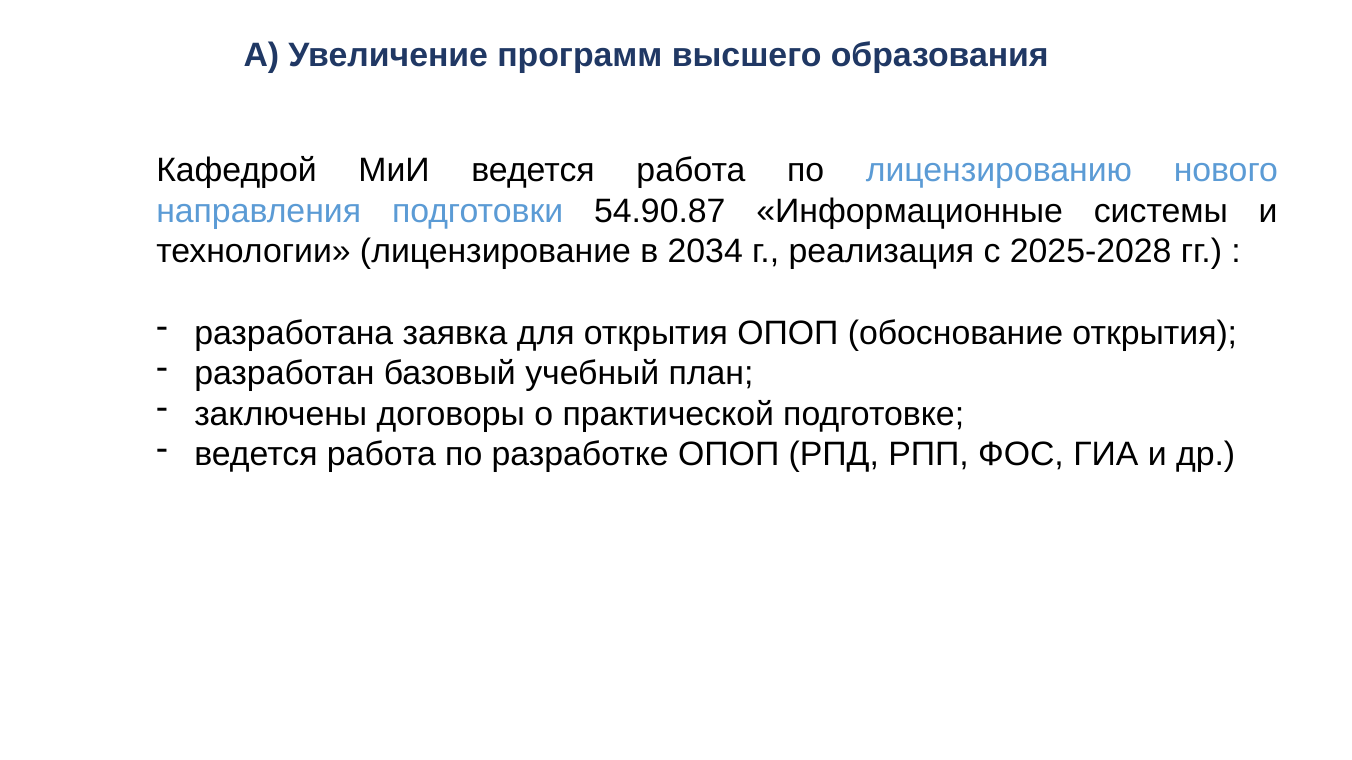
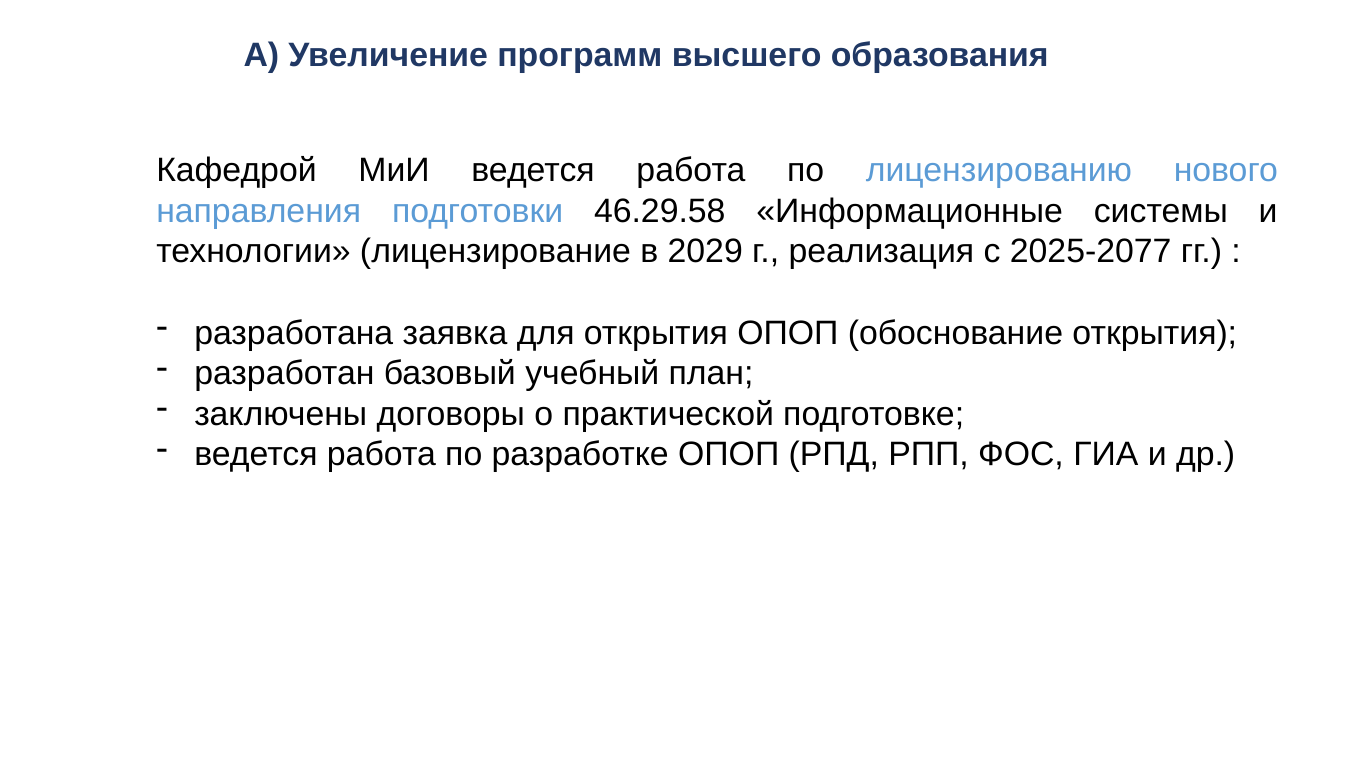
54.90.87: 54.90.87 -> 46.29.58 (660, 211)
2034: 2034 -> 2029 (705, 252)
2025-2028: 2025-2028 -> 2025-2077 (1091, 252)
